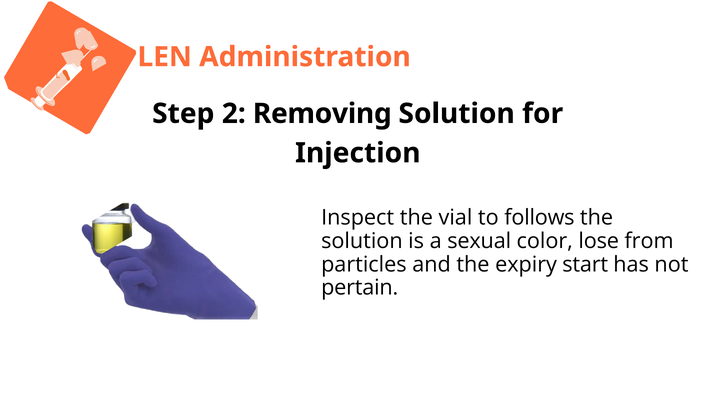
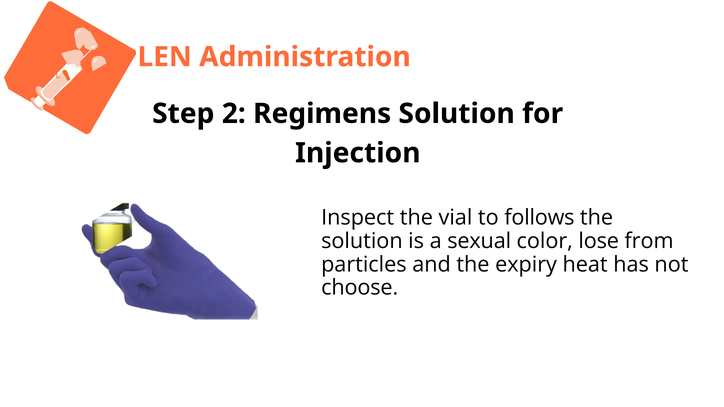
Removing: Removing -> Regimens (322, 114)
start: start -> heat (585, 265)
pertain: pertain -> choose (360, 288)
